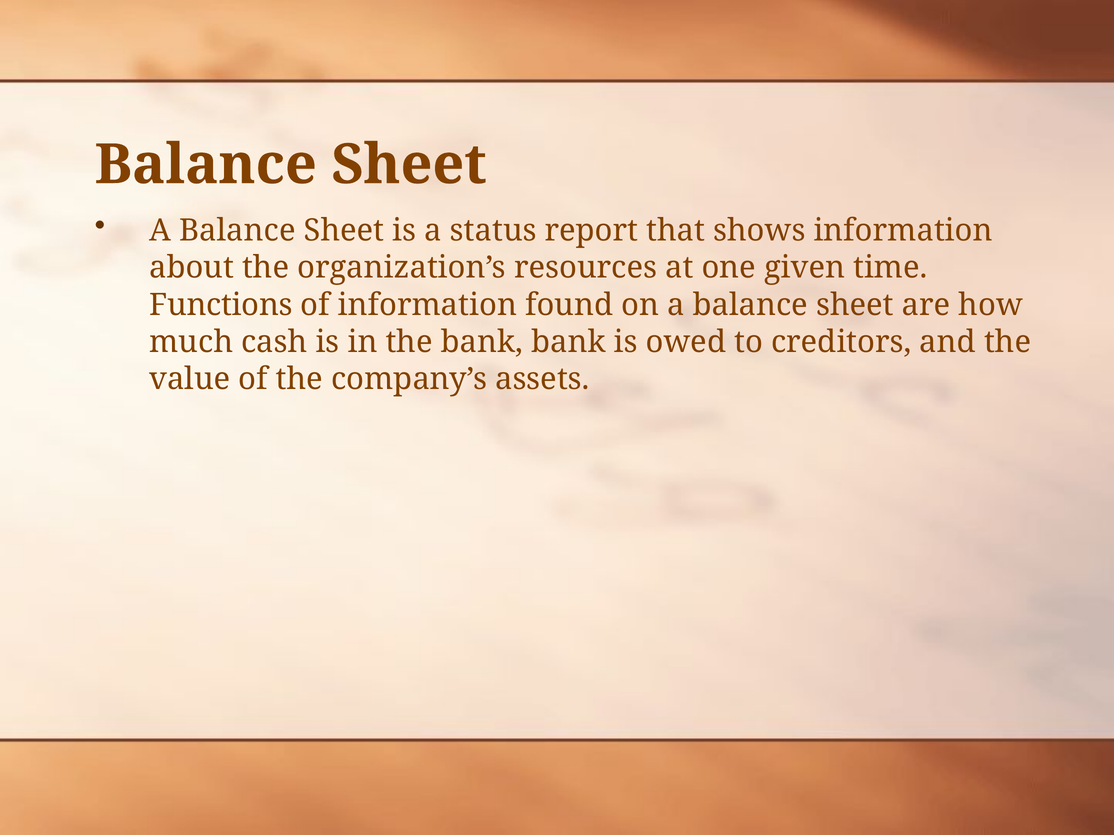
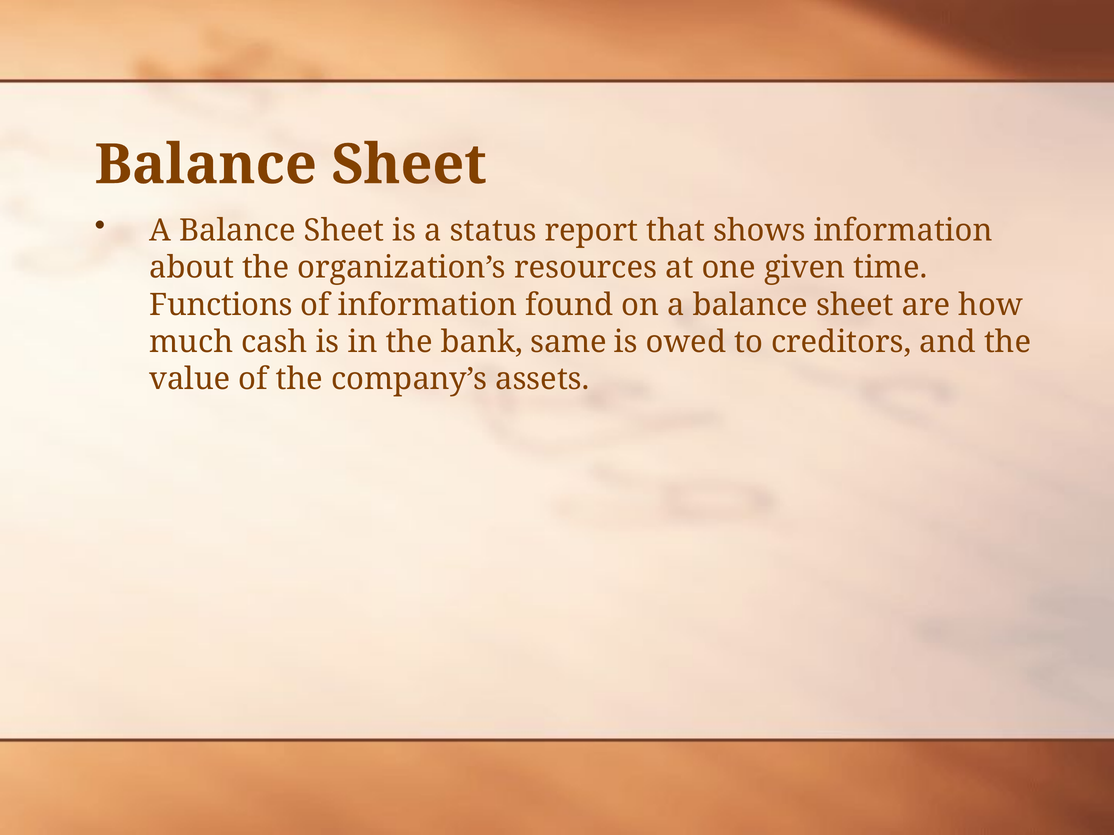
bank bank: bank -> same (569, 342)
